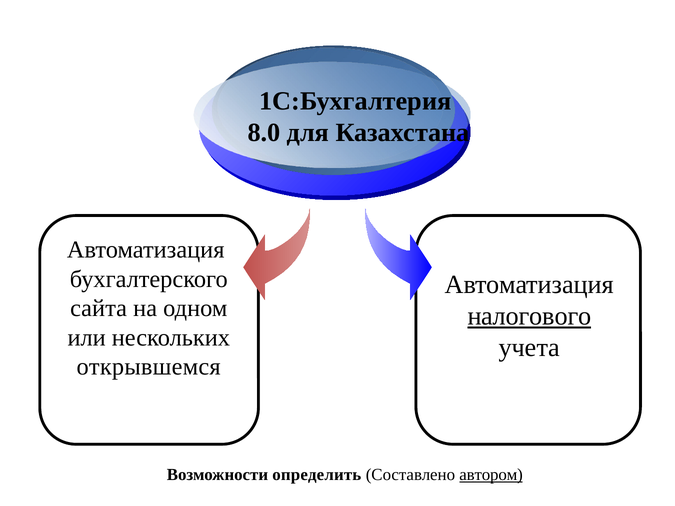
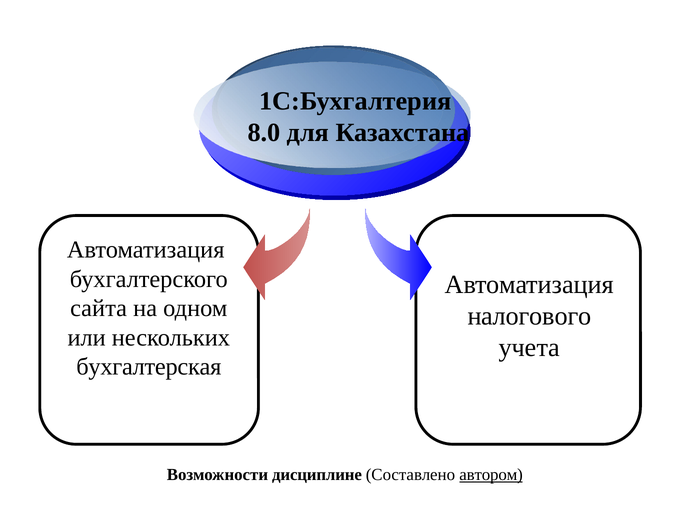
налогового underline: present -> none (529, 316)
открывшемся: открывшемся -> бухгалтерская (149, 367)
определить: определить -> дисциплине (317, 475)
